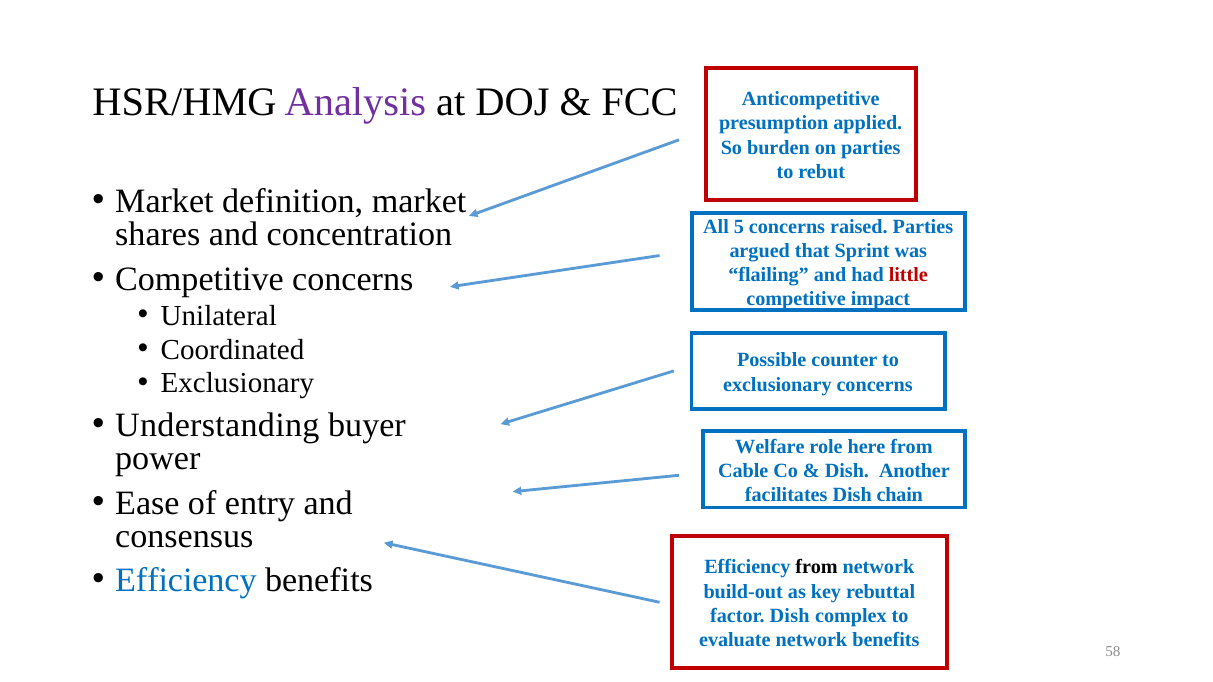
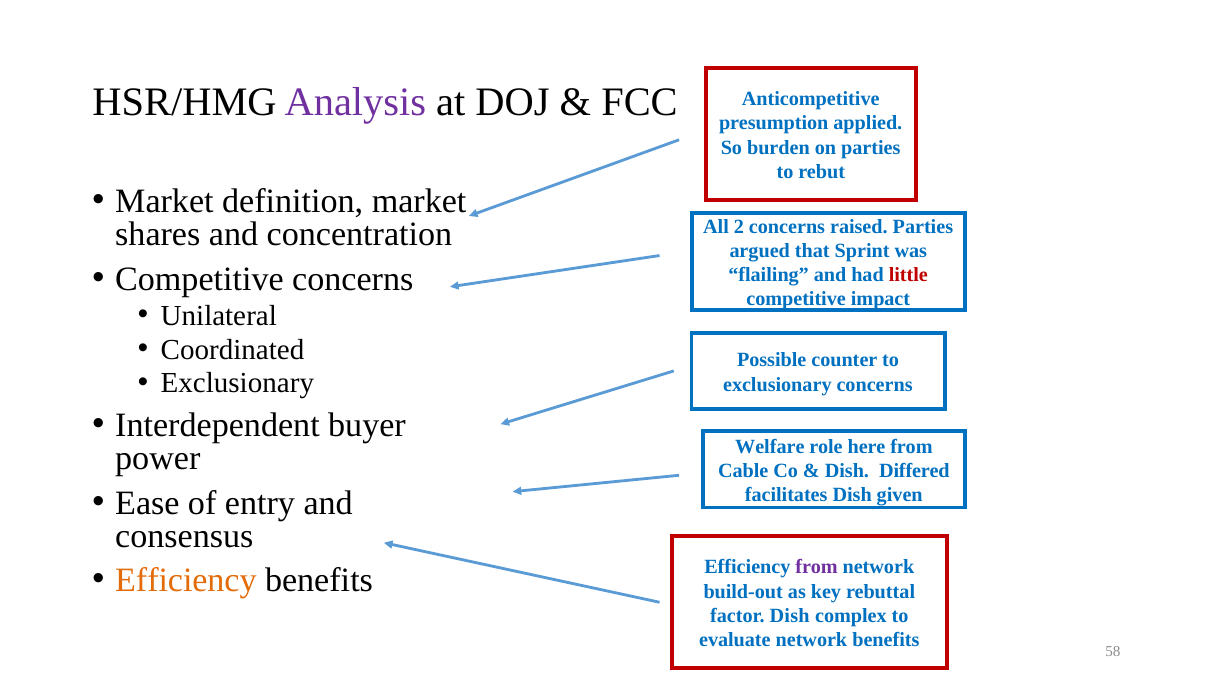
5: 5 -> 2 (739, 227)
Understanding: Understanding -> Interdependent (217, 425)
Another: Another -> Differed (914, 471)
chain: chain -> given (900, 495)
Efficiency colour: blue -> orange (186, 581)
from colour: black -> purple (817, 568)
